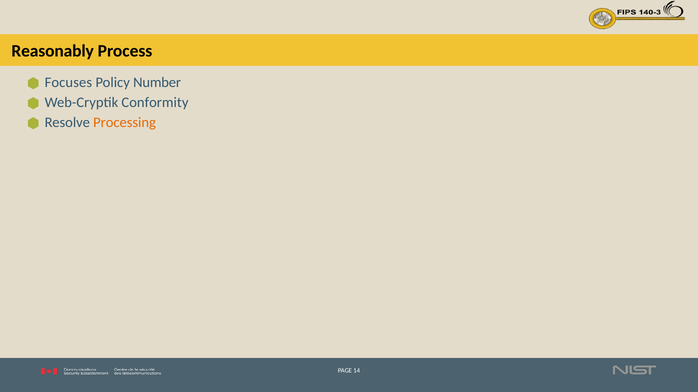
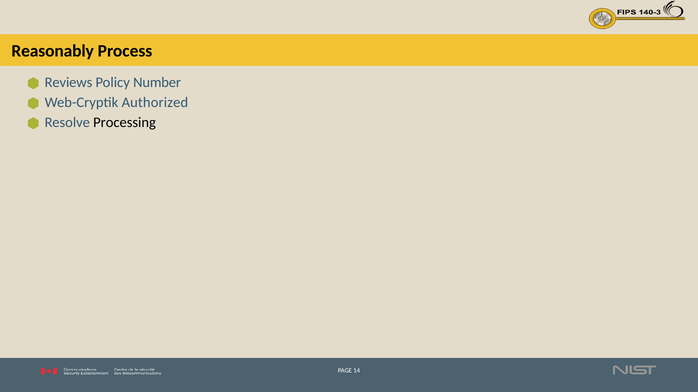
Focuses: Focuses -> Reviews (68, 83)
Conformity: Conformity -> Authorized (155, 103)
Processing colour: orange -> black (125, 123)
